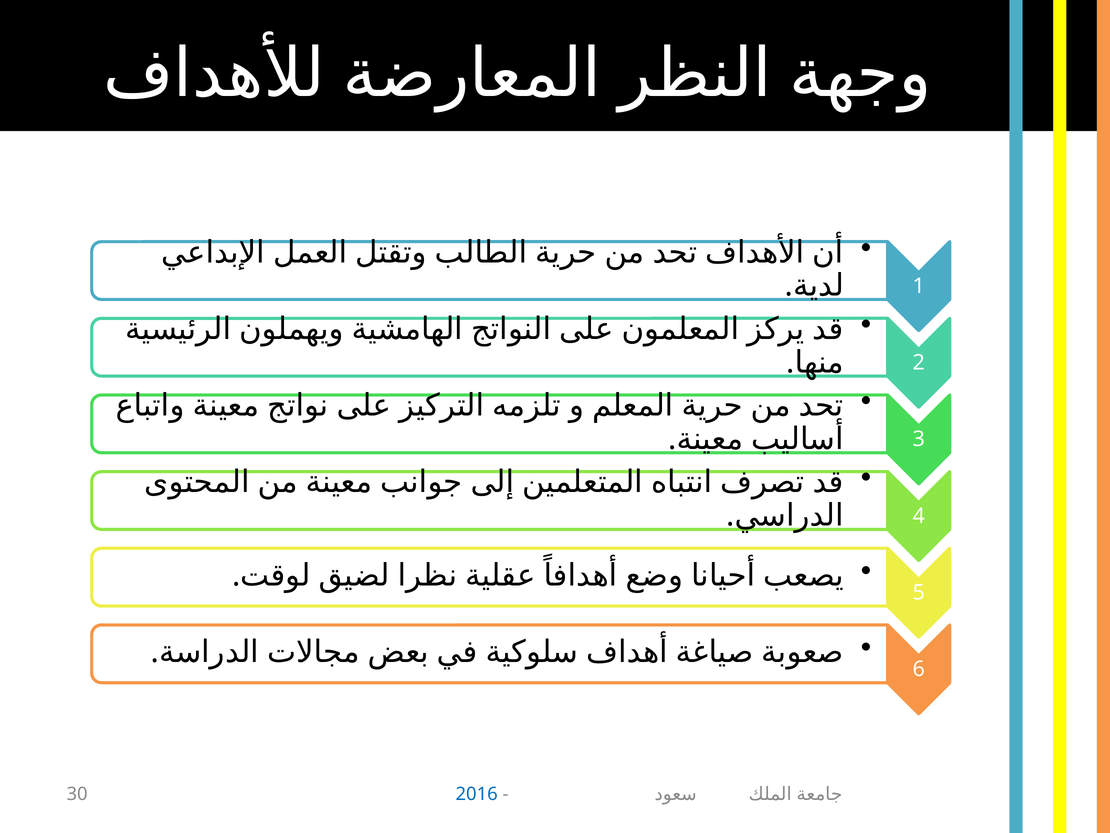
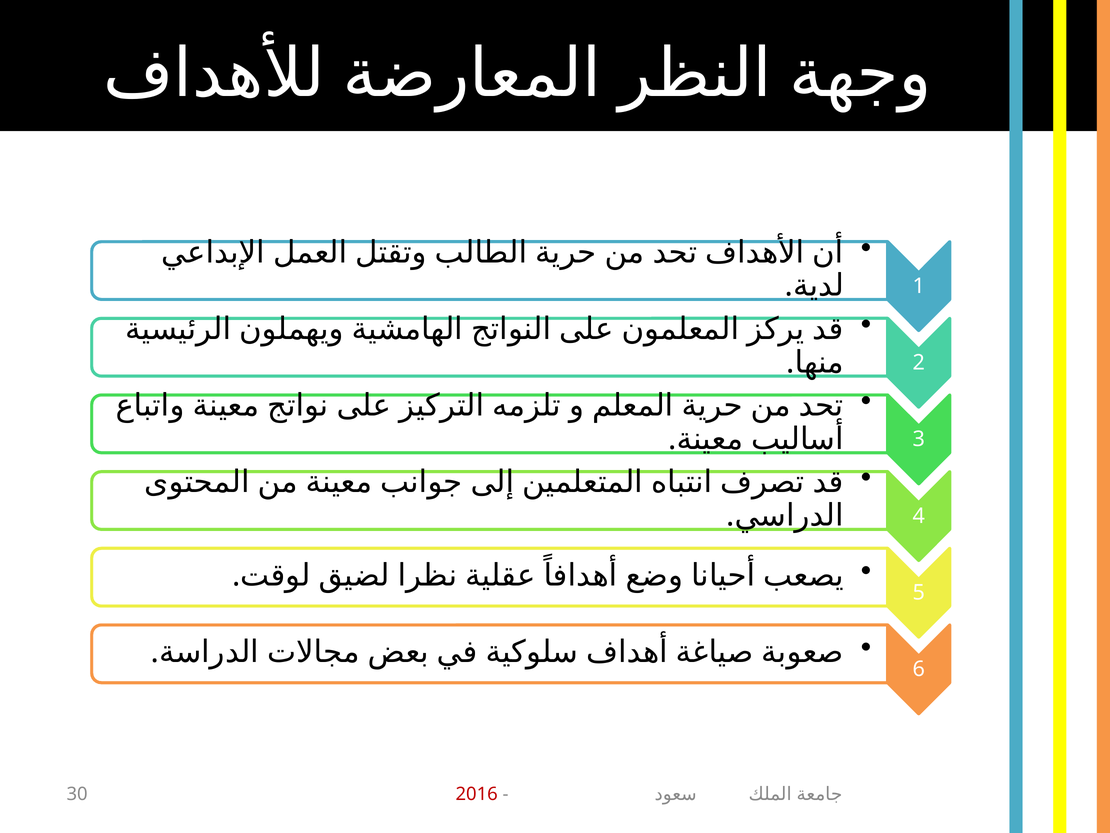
2016 colour: blue -> red (477, 794)
